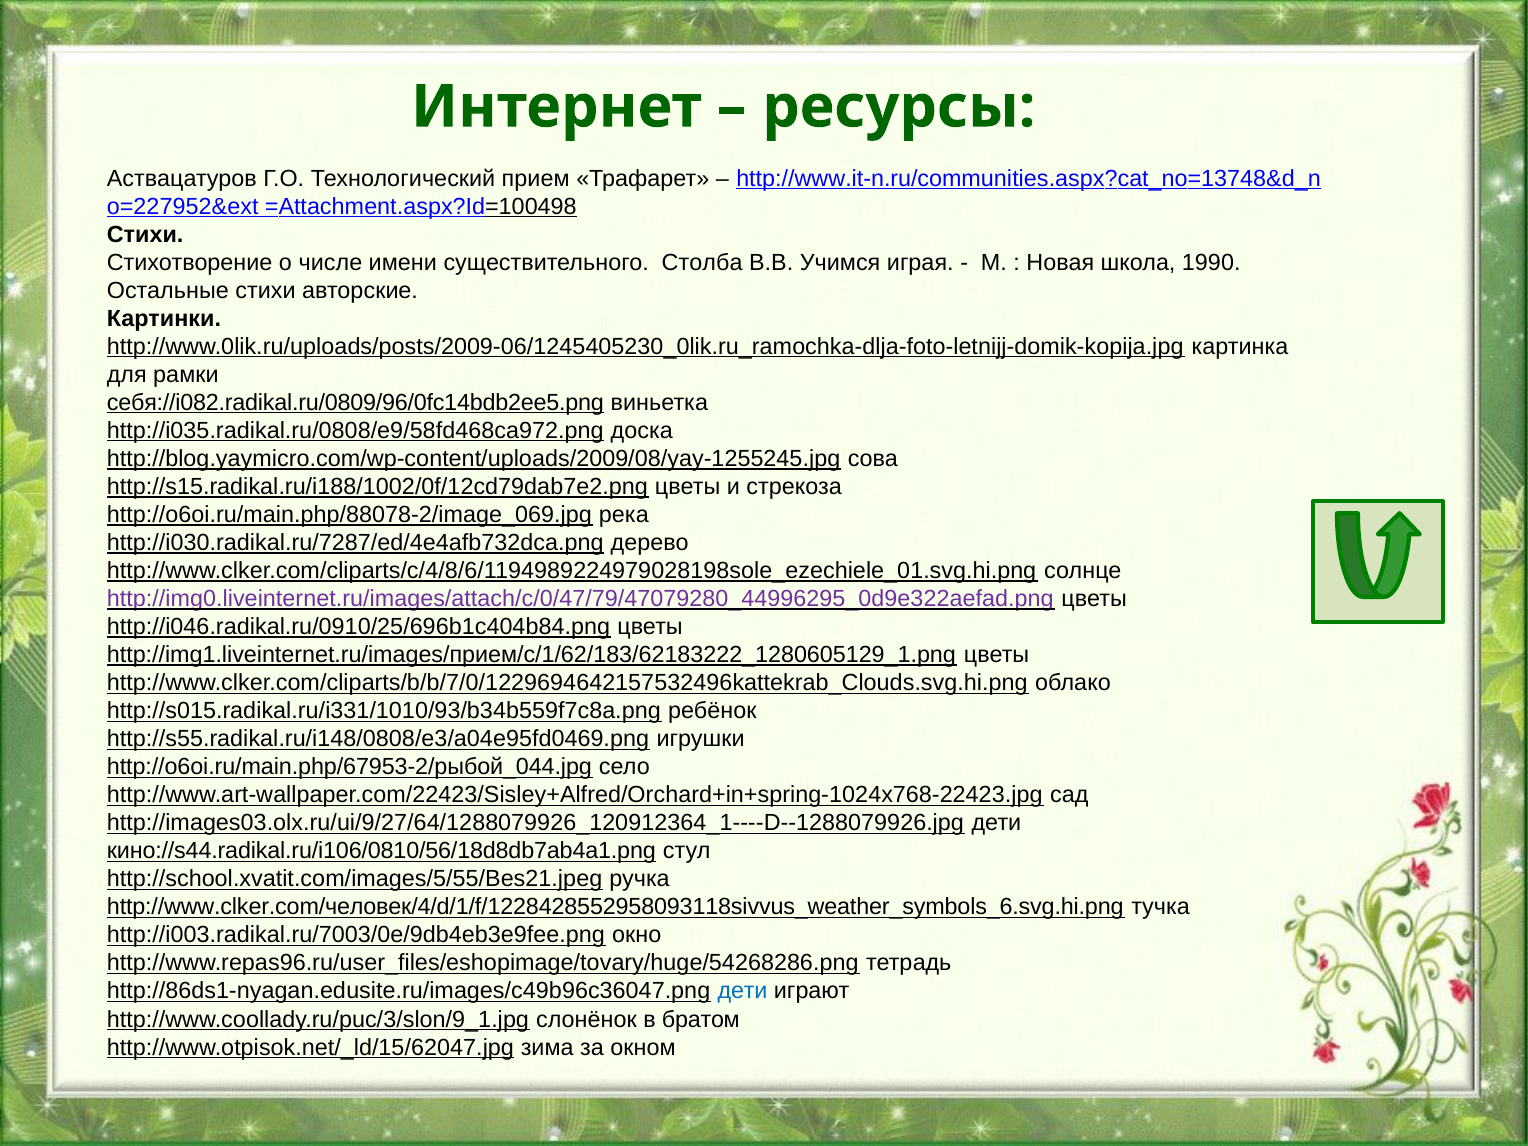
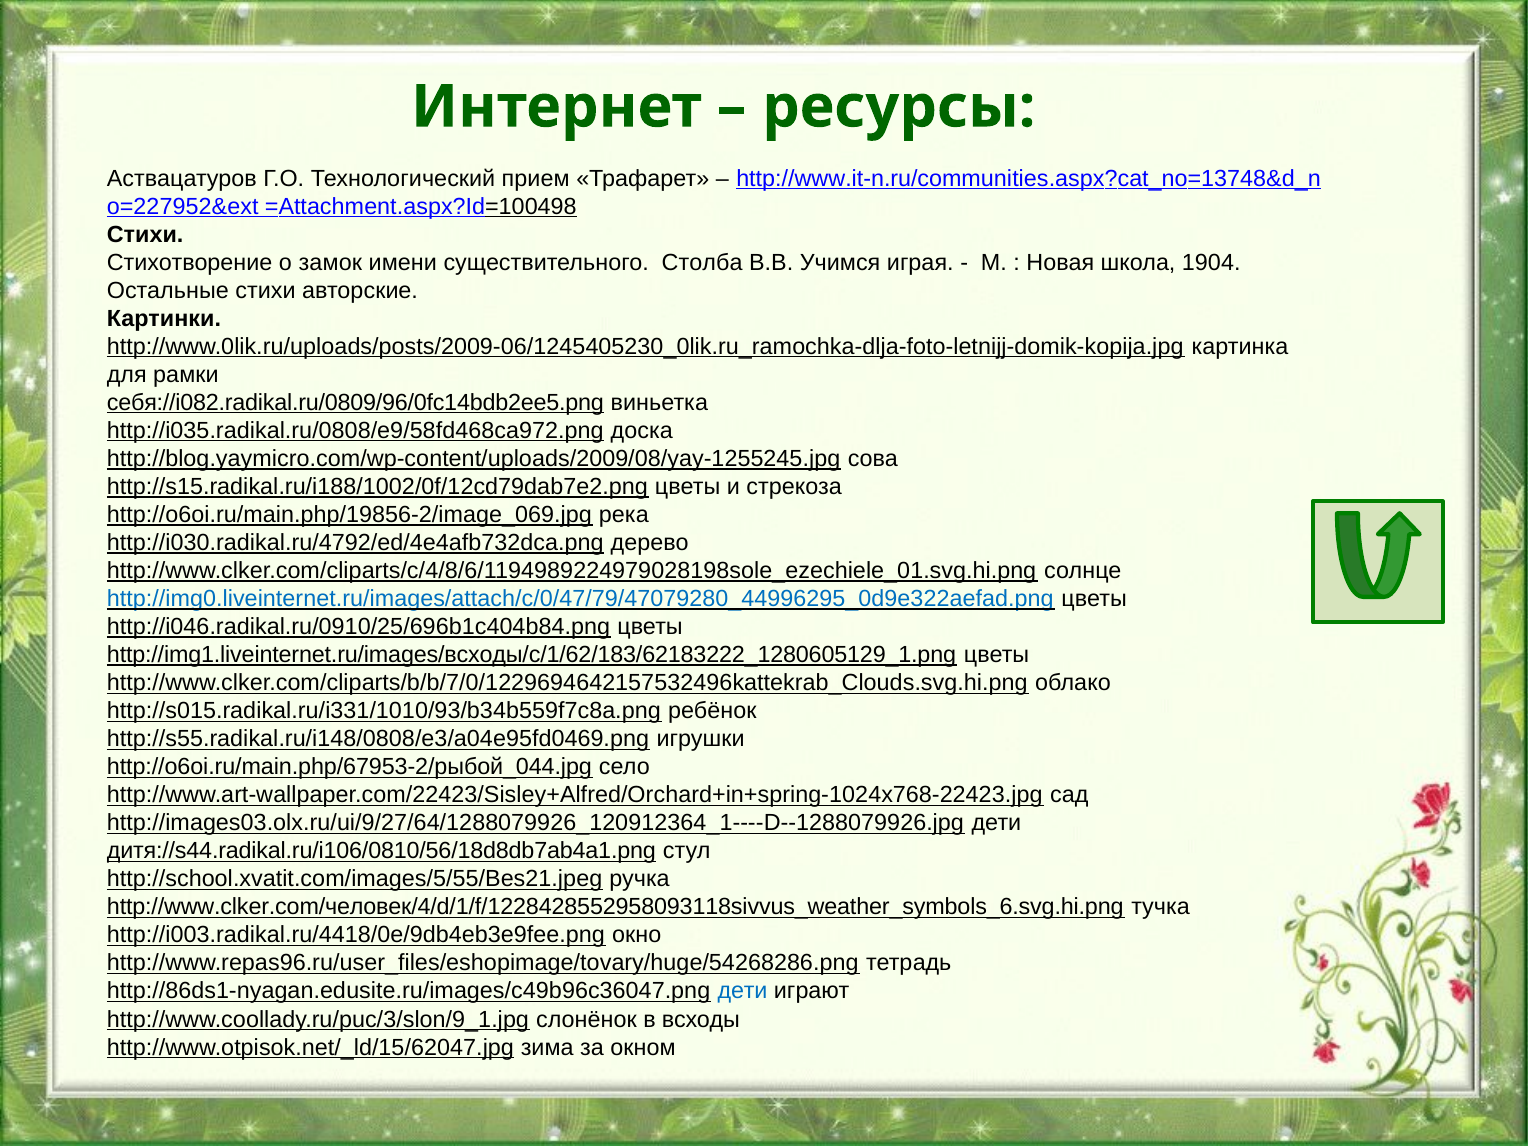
числе: числе -> замок (330, 262)
1990: 1990 -> 1904 (1211, 262)
http://o6oi.ru/main.php/88078-2/image_069.jpg: http://o6oi.ru/main.php/88078-2/image_069.jpg -> http://o6oi.ru/main.php/19856-2/image_069.jpg (349, 515)
http://i030.radikal.ru/7287/ed/4e4afb732dca.png: http://i030.radikal.ru/7287/ed/4e4afb732dca.png -> http://i030.radikal.ru/4792/ed/4e4afb732dca.png (355, 543)
http://img0.liveinternet.ru/images/attach/c/0/47/79/47079280_44996295_0d9e322aefad.png colour: purple -> blue (580, 599)
http://img1.liveinternet.ru/images/прием/c/1/62/183/62183222_1280605129_1.png: http://img1.liveinternet.ru/images/прием/c/1/62/183/62183222_1280605129_1.png -> http://img1.liveinternet.ru/images/всходы/c/1/62/183/62183222_1280605129_1.png (532, 655)
кино://s44.radikal.ru/i106/0810/56/18d8db7ab4a1.png: кино://s44.radikal.ru/i106/0810/56/18d8db7ab4a1.png -> дитя://s44.radikal.ru/i106/0810/56/18d8db7ab4a1.png (381, 851)
http://i003.radikal.ru/7003/0e/9db4eb3e9fee.png: http://i003.radikal.ru/7003/0e/9db4eb3e9fee.png -> http://i003.radikal.ru/4418/0e/9db4eb3e9fee.png (356, 935)
братом: братом -> всходы (701, 1019)
